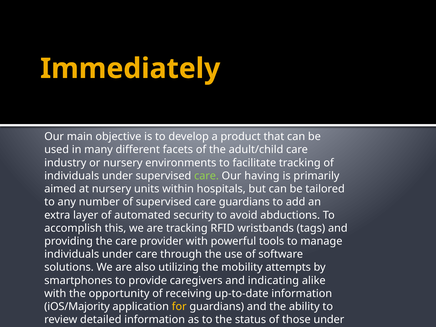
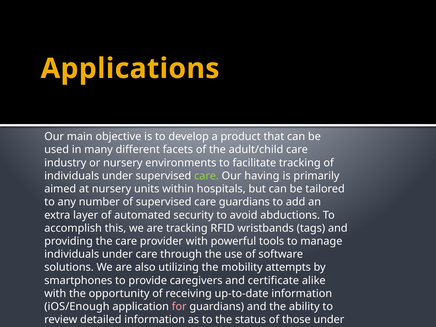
Immediately: Immediately -> Applications (130, 69)
indicating: indicating -> certificate (273, 280)
iOS/Majority: iOS/Majority -> iOS/Enough (77, 307)
for colour: yellow -> pink (179, 307)
